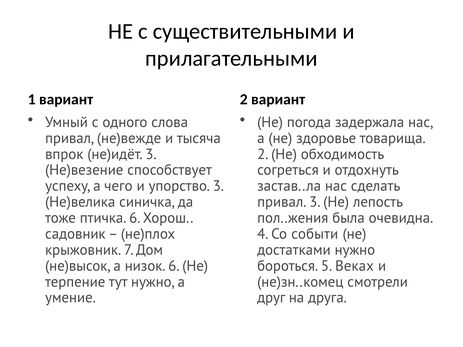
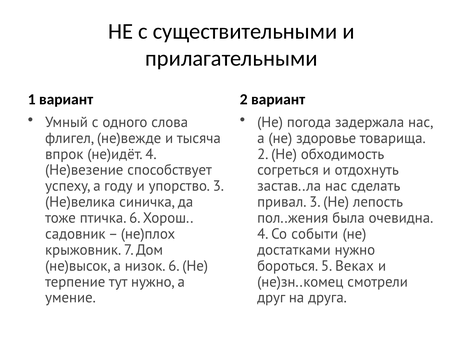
привал: привал -> флигел (70, 138)
не)идёт 3: 3 -> 4 (151, 154)
чего: чего -> году (118, 186)
